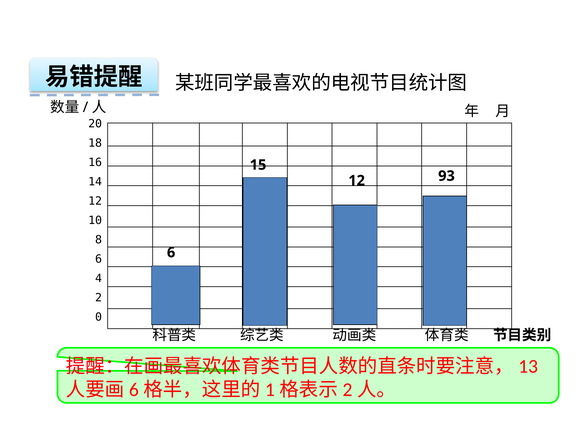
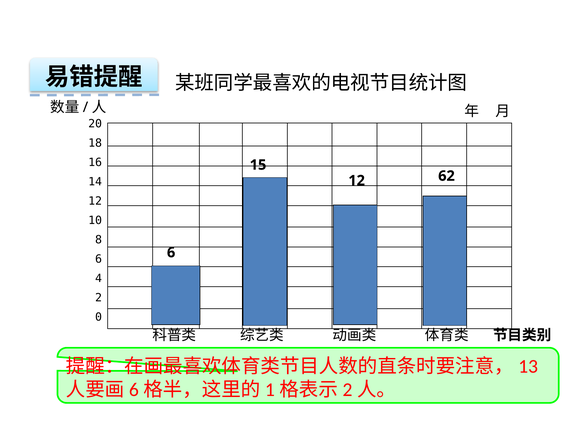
93: 93 -> 62 (446, 176)
